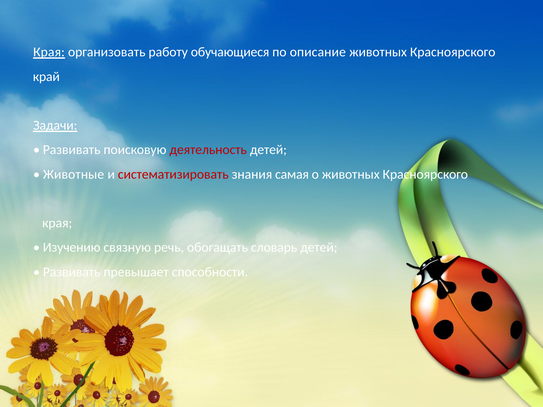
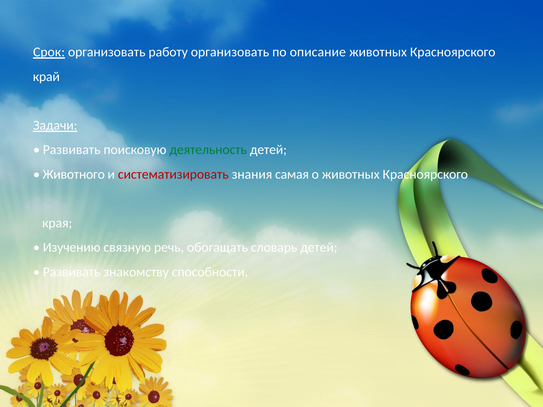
Края: Края -> Срок (49, 52)
работу обучающиеся: обучающиеся -> организовать (230, 52)
деятельность colour: red -> green (208, 150)
Животные: Животные -> Животного (74, 174)
превышает: превышает -> знакомству (136, 272)
